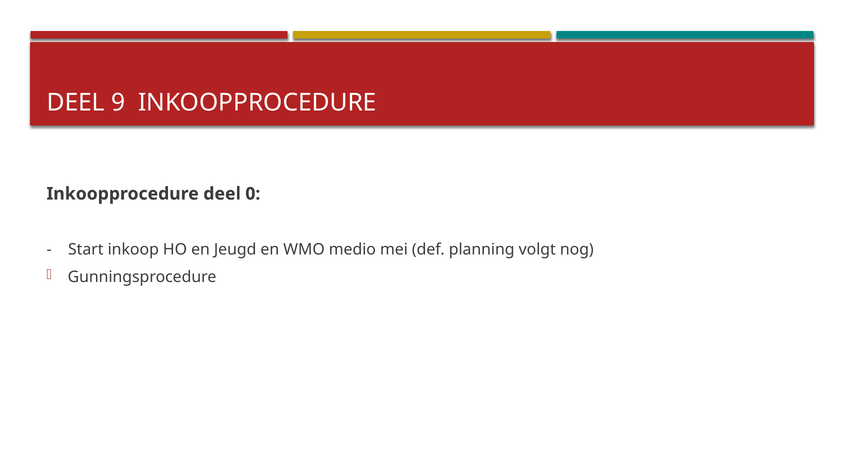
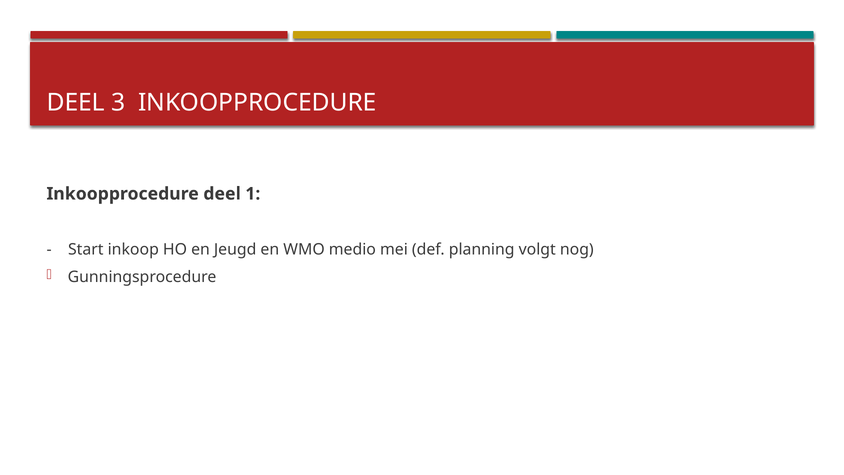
9: 9 -> 3 (118, 103)
0: 0 -> 1 (253, 194)
